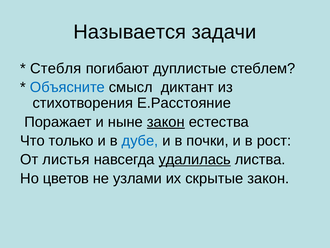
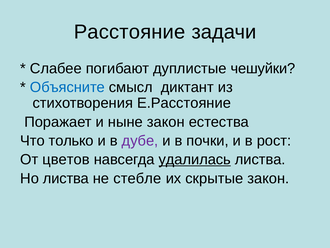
Называется: Называется -> Расстояние (130, 32)
Стебля: Стебля -> Слабее (56, 68)
стеблем: стеблем -> чешуйки (263, 68)
закон underline: present -> none (166, 122)
дубе colour: blue -> purple (140, 140)
листья: листья -> цветов (66, 159)
Но цветов: цветов -> листва (66, 178)
узлами: узлами -> стебле (137, 178)
